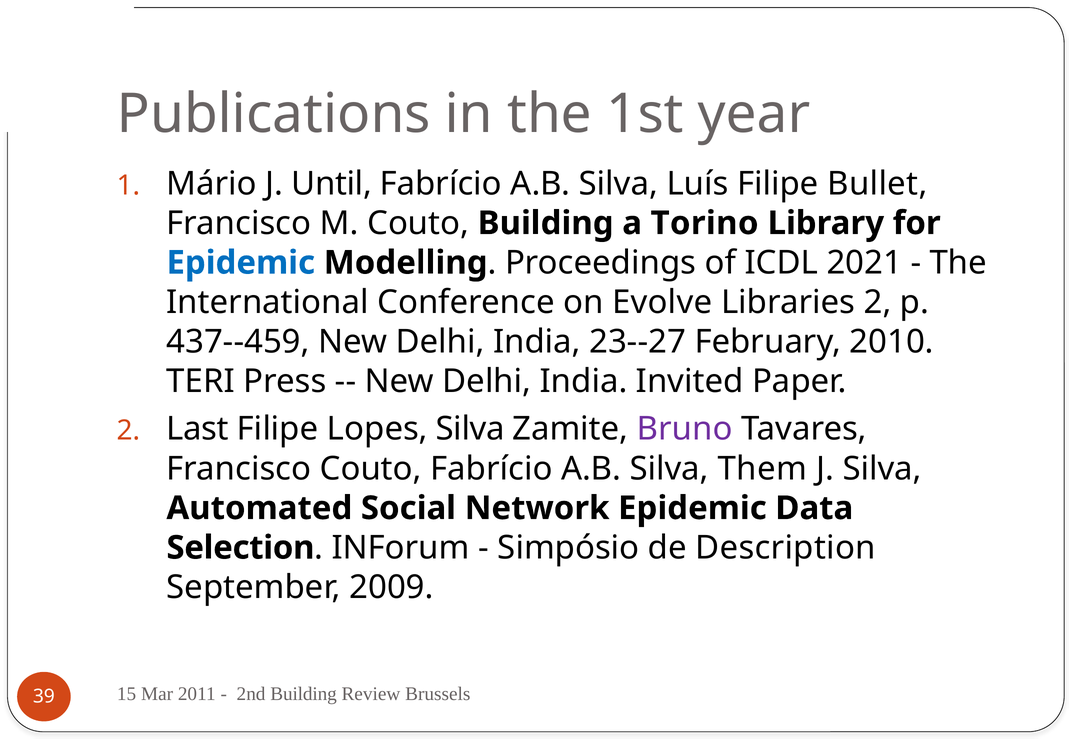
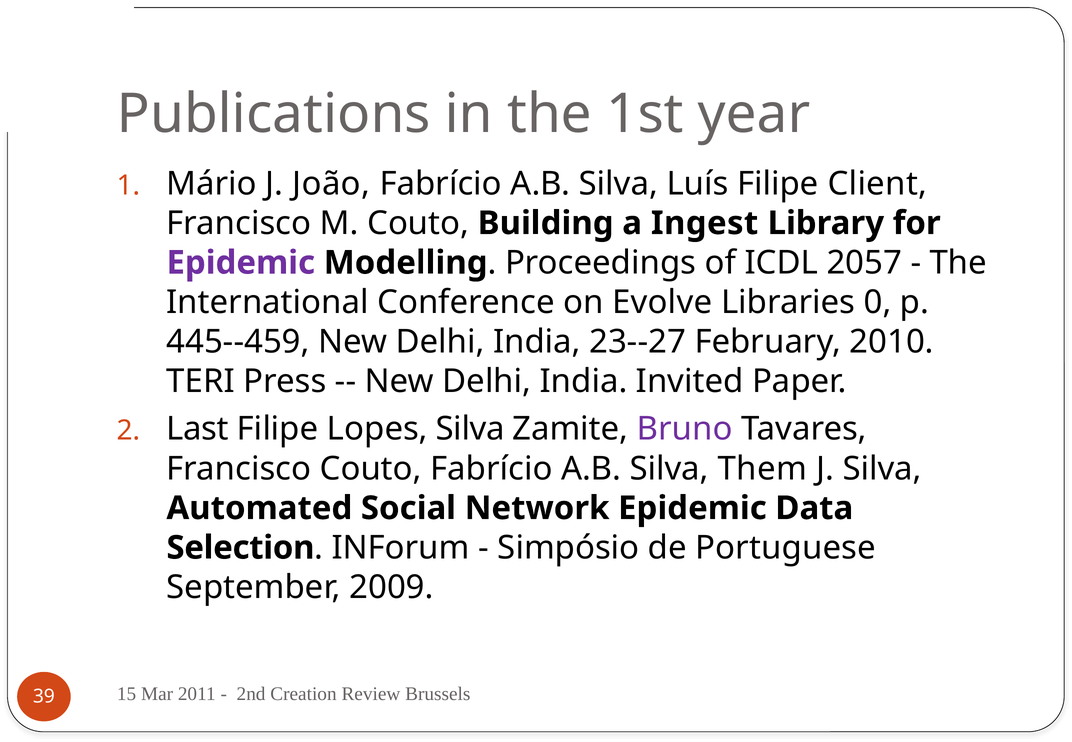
Until: Until -> João (331, 184)
Bullet: Bullet -> Client (877, 184)
Torino: Torino -> Ingest (705, 223)
Epidemic colour: blue -> purple (241, 263)
2021: 2021 -> 2057 (864, 263)
Libraries 2: 2 -> 0 (878, 302)
437--459: 437--459 -> 445--459 (238, 342)
Description: Description -> Portuguese (786, 548)
2nd Building: Building -> Creation (303, 694)
